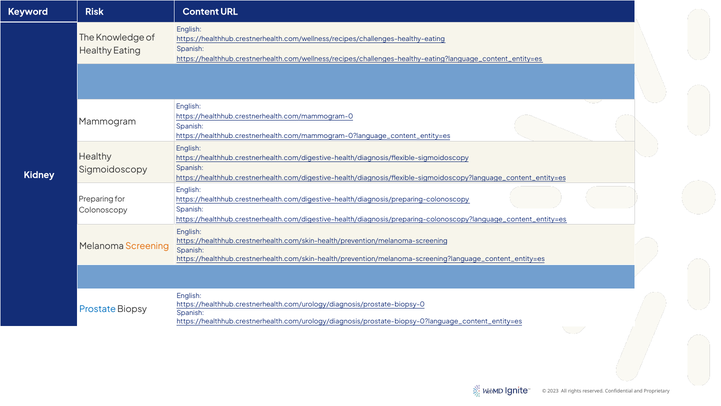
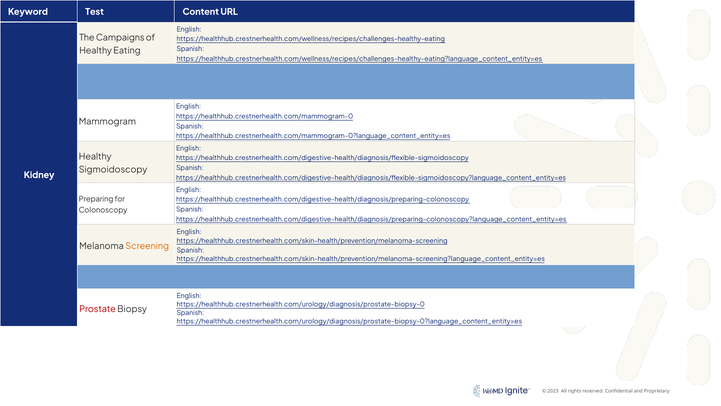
Risk: Risk -> Test (95, 12)
Knowledge: Knowledge -> Campaigns (120, 38)
Prostate colour: blue -> red (98, 309)
